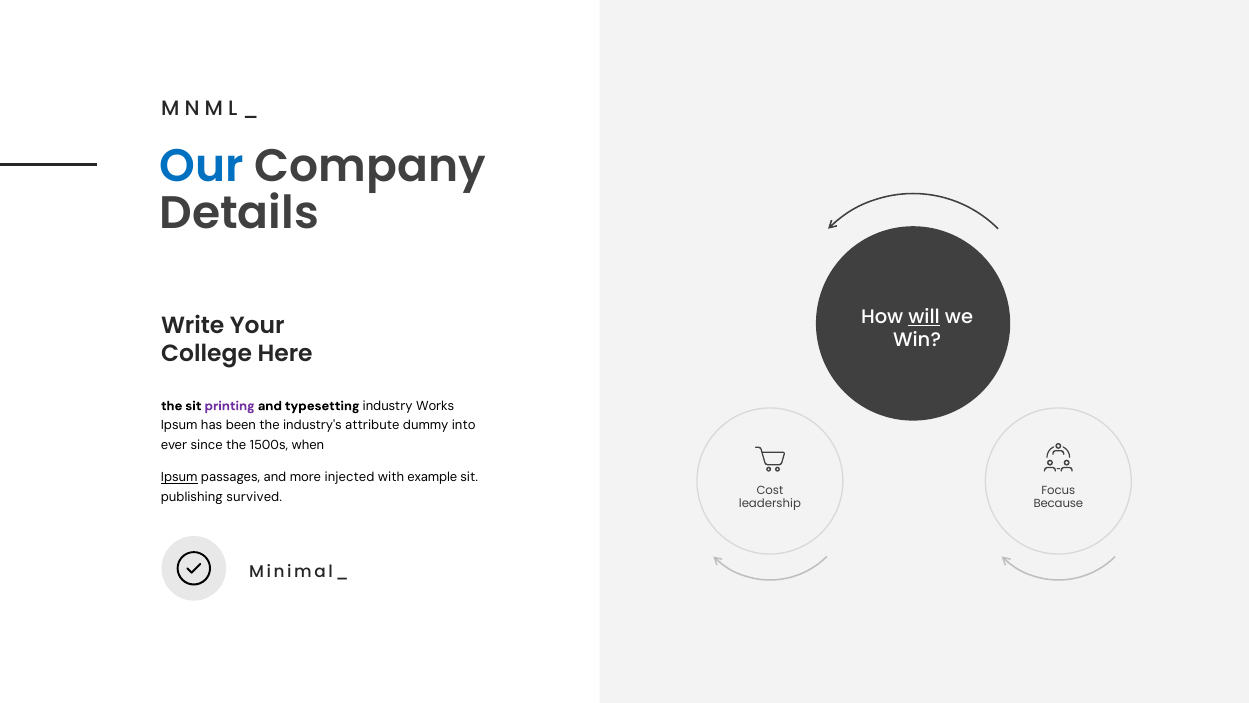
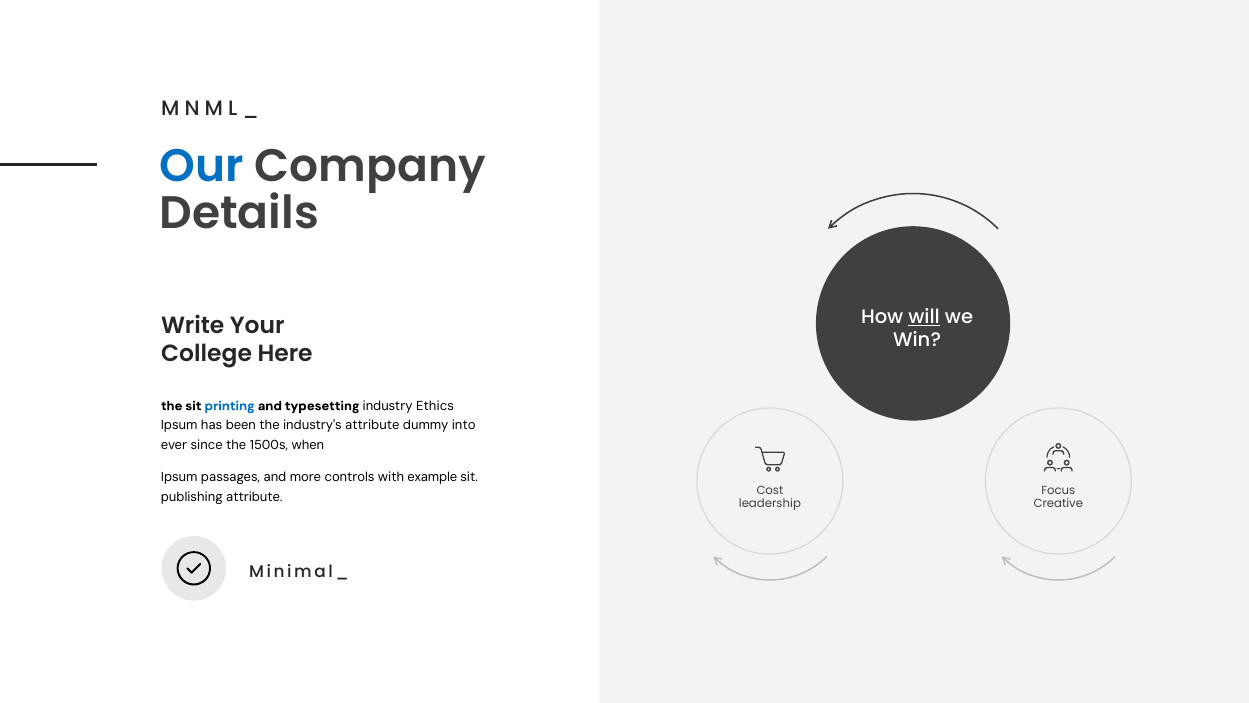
printing colour: purple -> blue (230, 406)
Works: Works -> Ethics (435, 406)
Ipsum underline: present -> none (179, 477)
injected: injected -> controls (350, 477)
publishing survived: survived -> attribute (254, 497)
Because: Because -> Creative (1058, 503)
